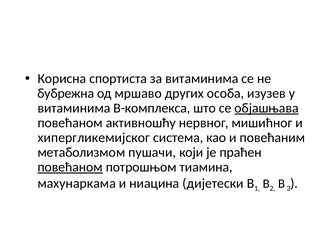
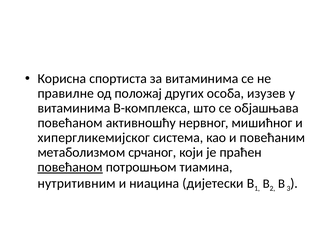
бубрежна: бубрежна -> правилне (66, 93)
мршаво: мршаво -> положај (138, 93)
објашњавa underline: present -> none (267, 108)
пушачи: пушачи -> срчаног (152, 152)
махунаркама: махунаркама -> нутритивним (77, 183)
